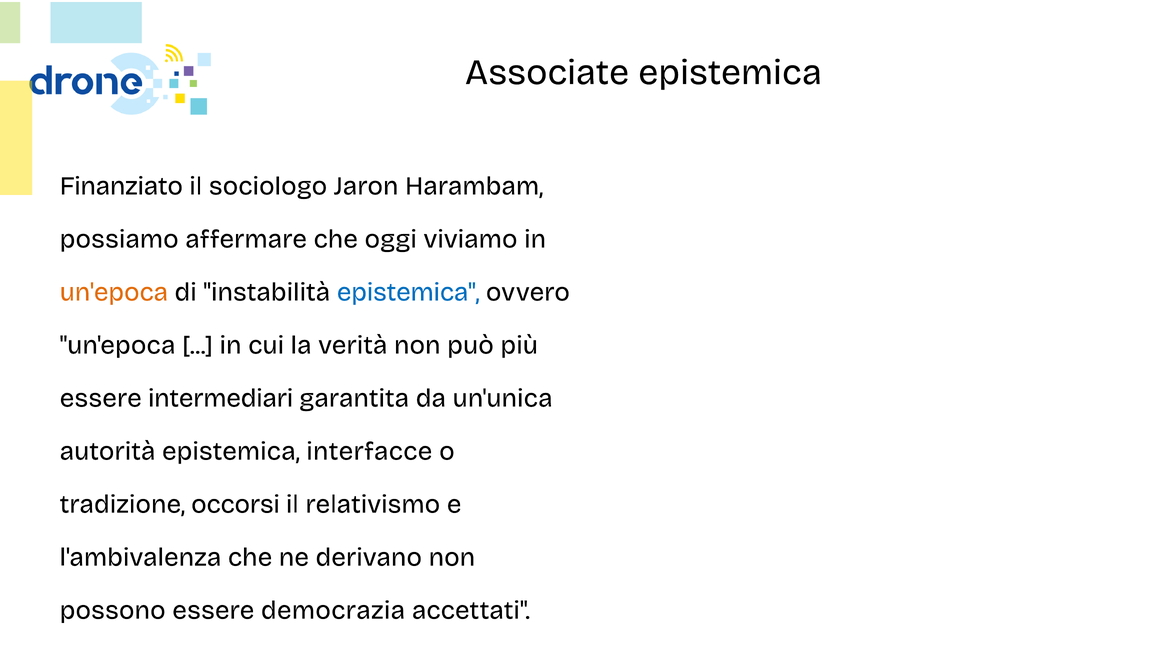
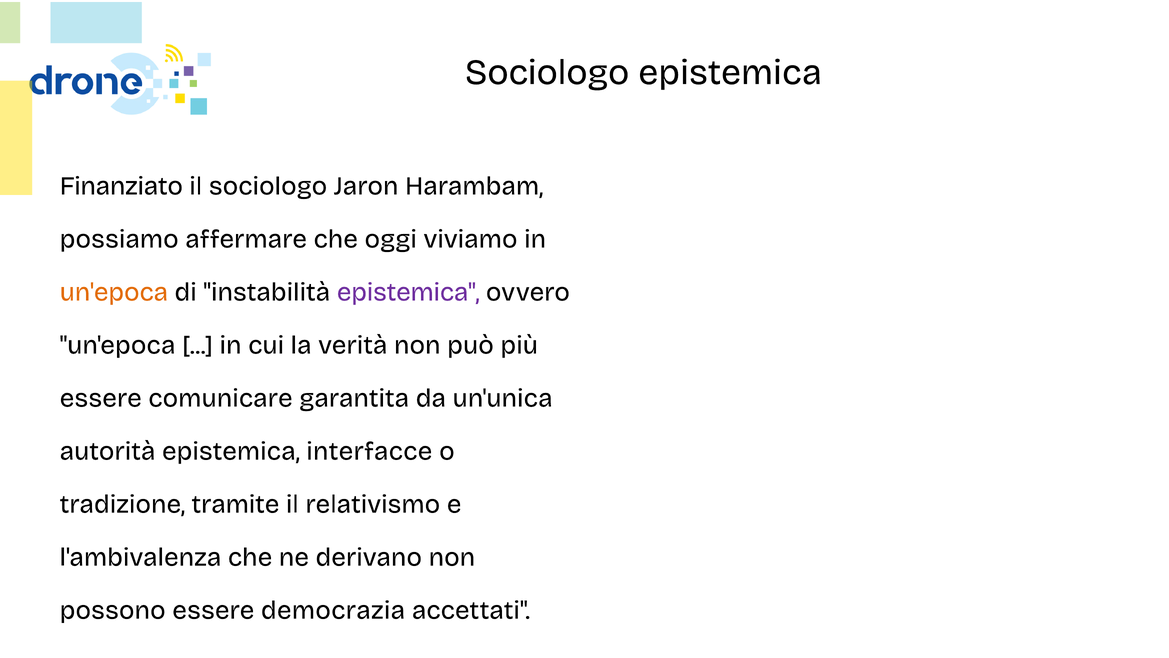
Associate: Associate -> Sociologo (547, 72)
epistemica colour: blue -> purple (408, 292)
intermediari: intermediari -> comunicare (220, 398)
occorsi: occorsi -> tramite (235, 504)
